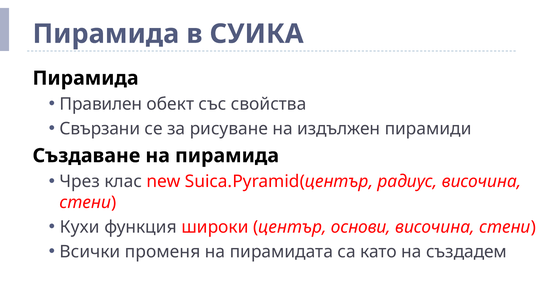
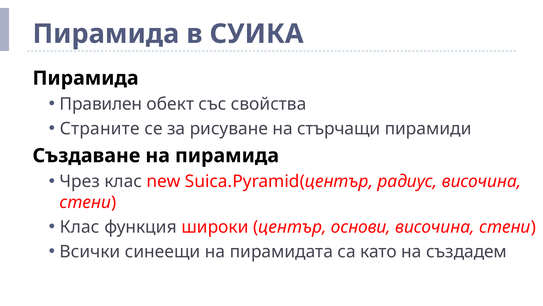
Свързани: Свързани -> Страните (100, 129)
издължен: издължен -> стърчащи (339, 129)
Кухи: Кухи -> Клас (80, 227)
променя: променя -> синеещи (163, 251)
